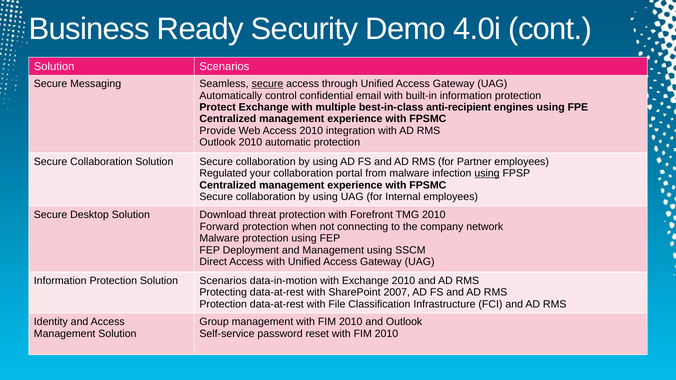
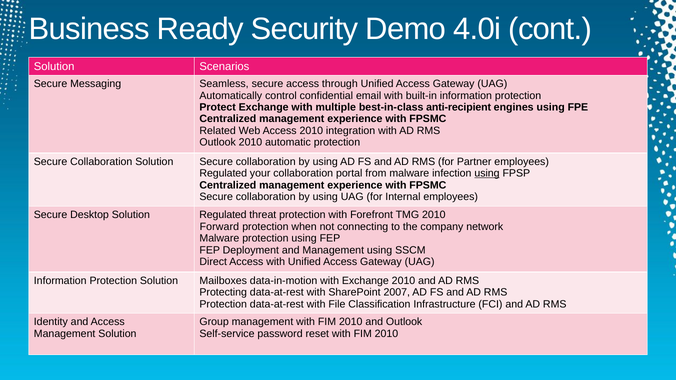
secure underline: present -> none (267, 84)
Provide: Provide -> Related (218, 131)
Solution Download: Download -> Regulated (223, 215)
Protection Solution Scenarios: Scenarios -> Mailboxes (223, 281)
